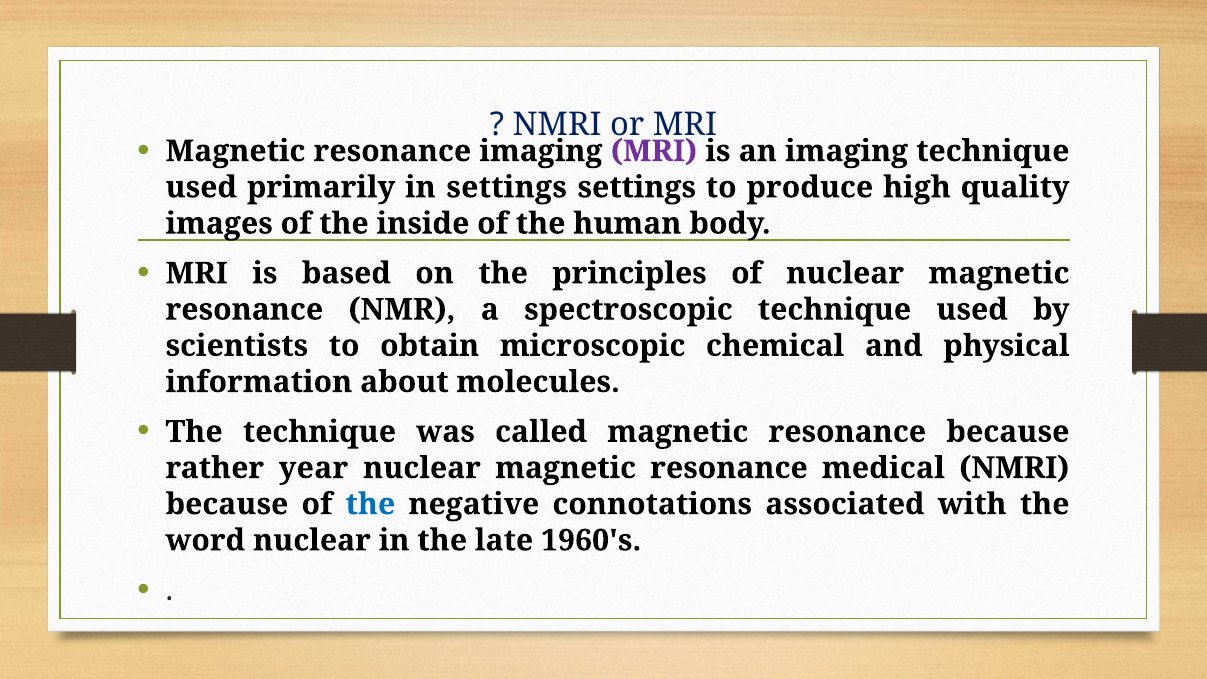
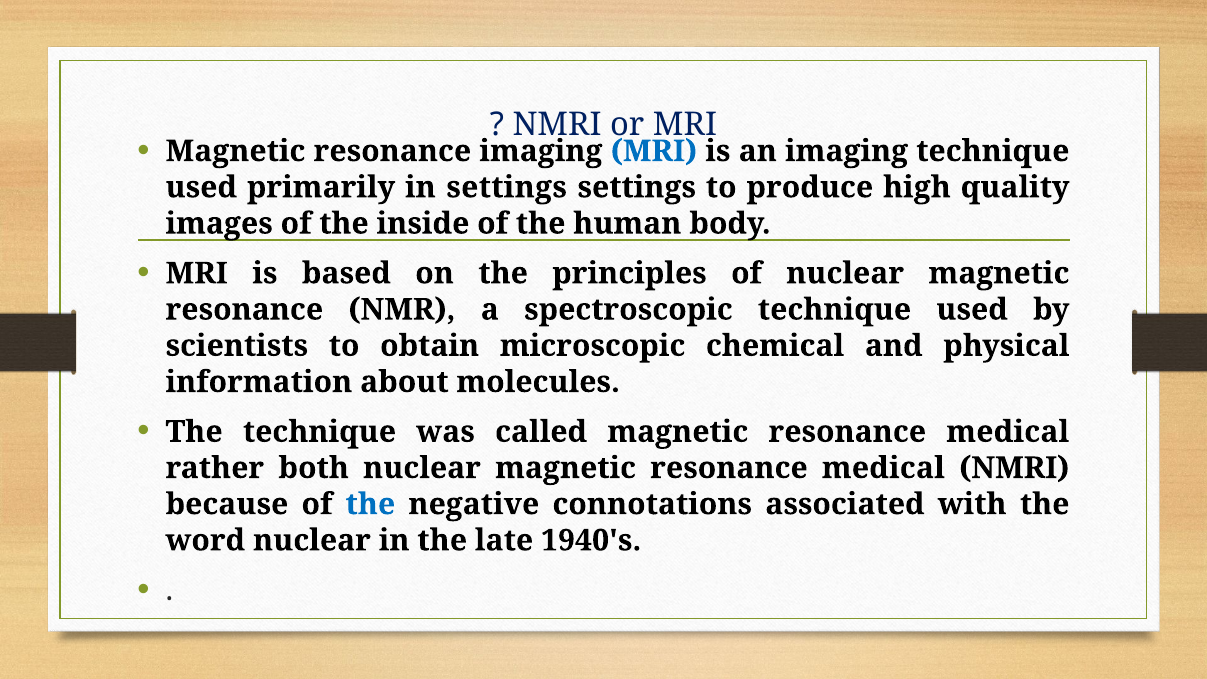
MRI colour: purple -> blue (654, 151)
called magnetic resonance because: because -> medical (1008, 432)
year: year -> both (314, 468)
1960's: 1960's -> 1940's (591, 540)
